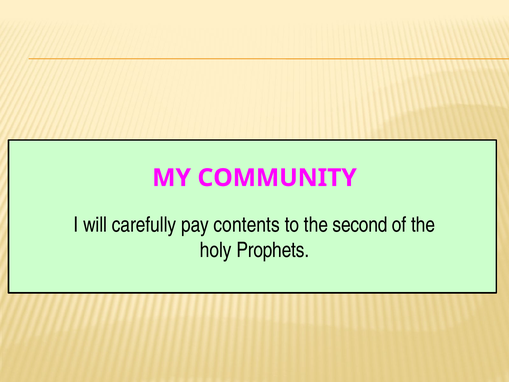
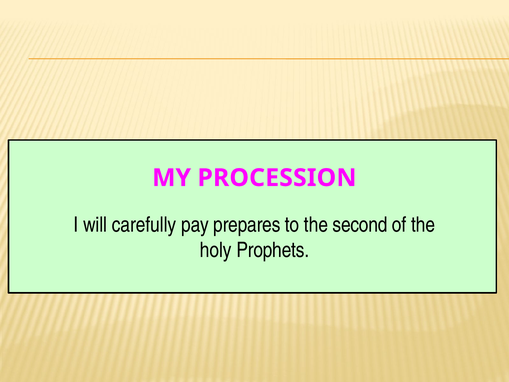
COMMUNITY: COMMUNITY -> PROCESSION (277, 178)
contents: contents -> prepares (247, 225)
